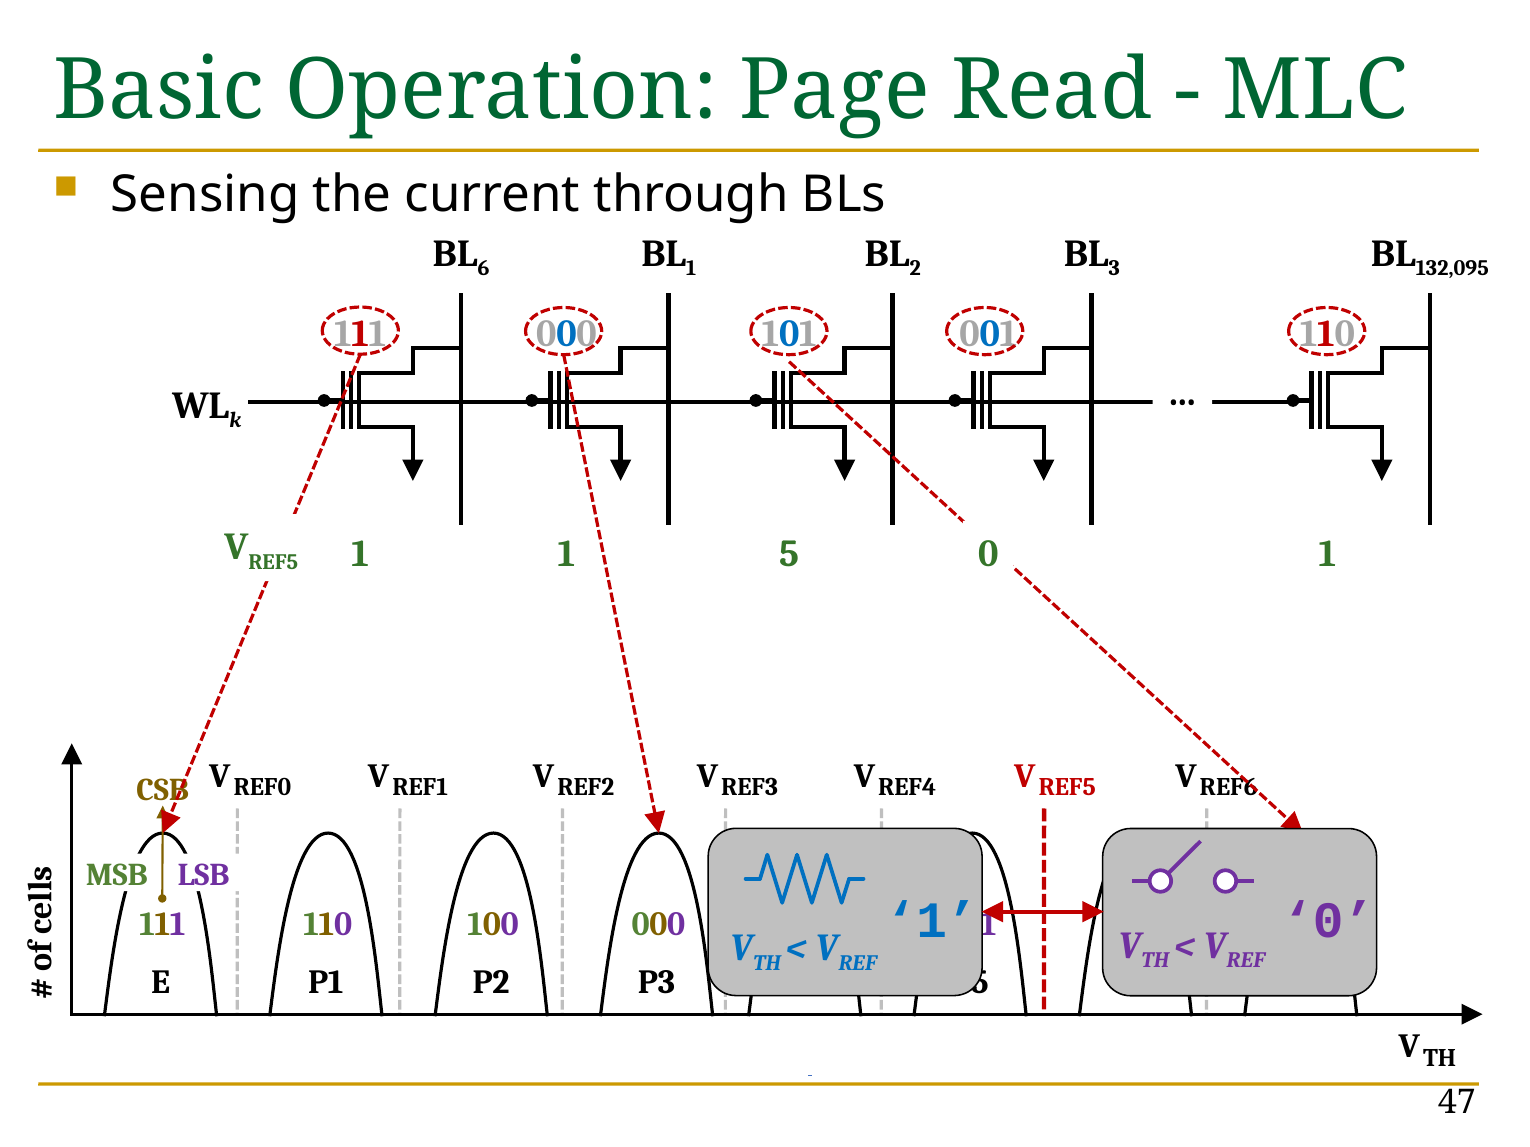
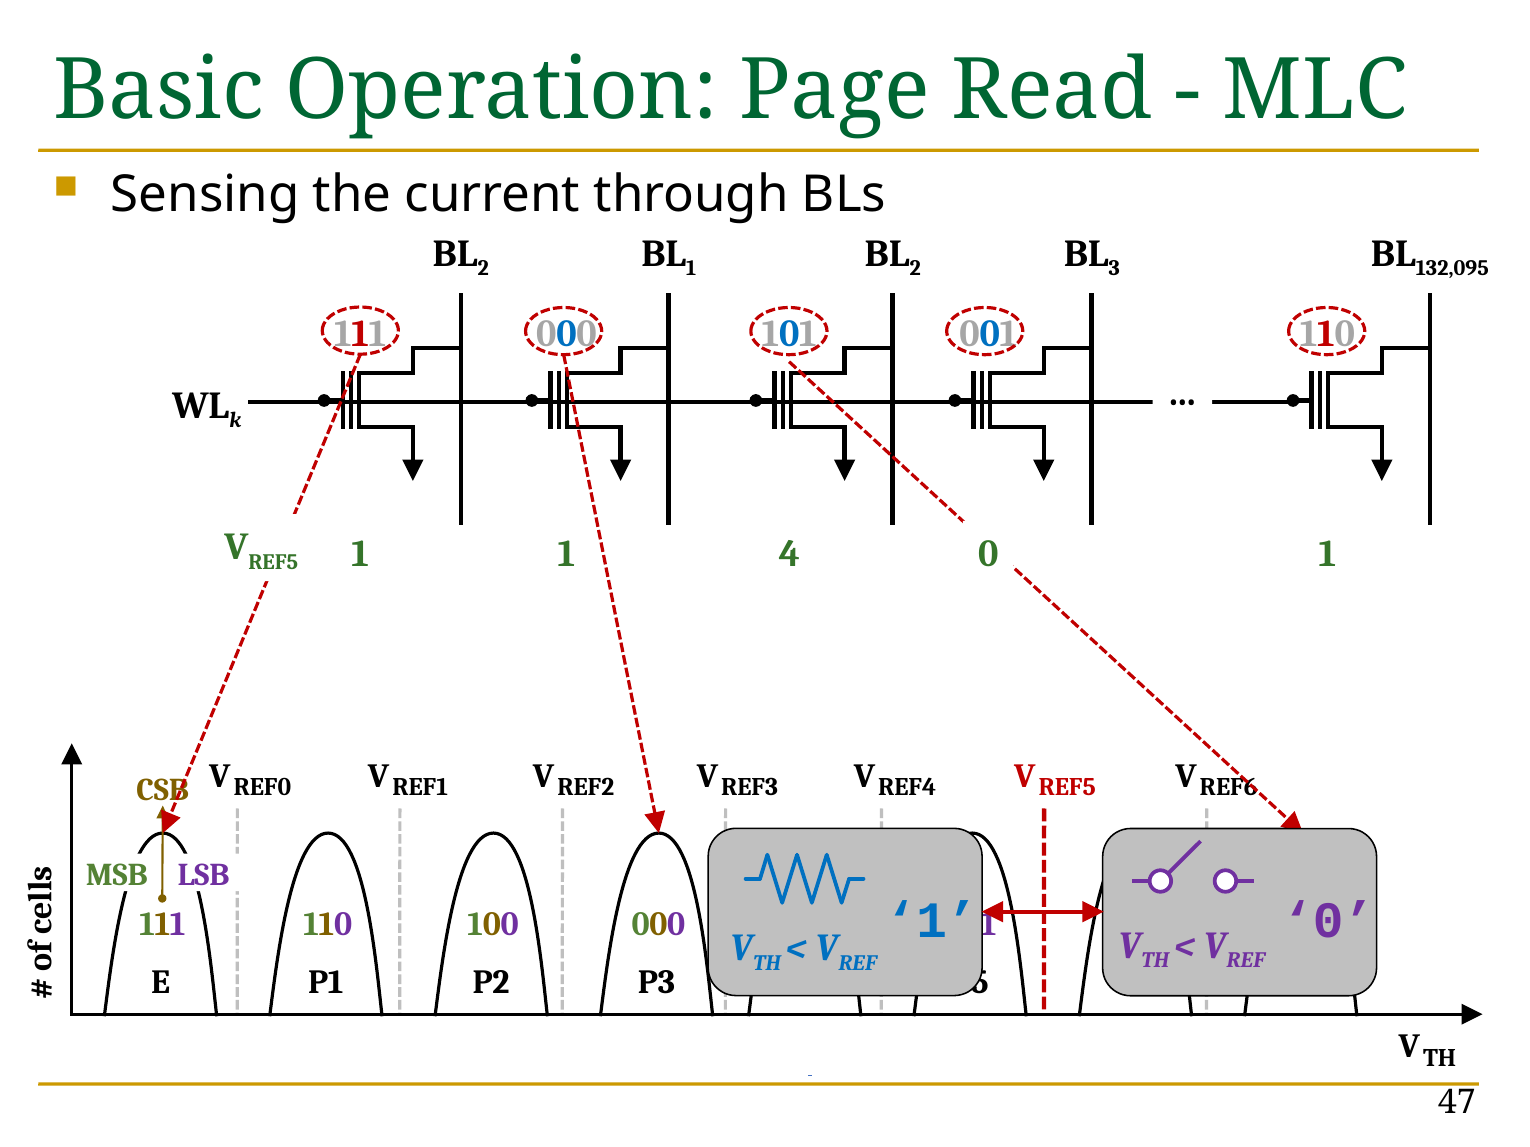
6: 6 -> 2 (483, 269)
5: 5 -> 4 (789, 554)
